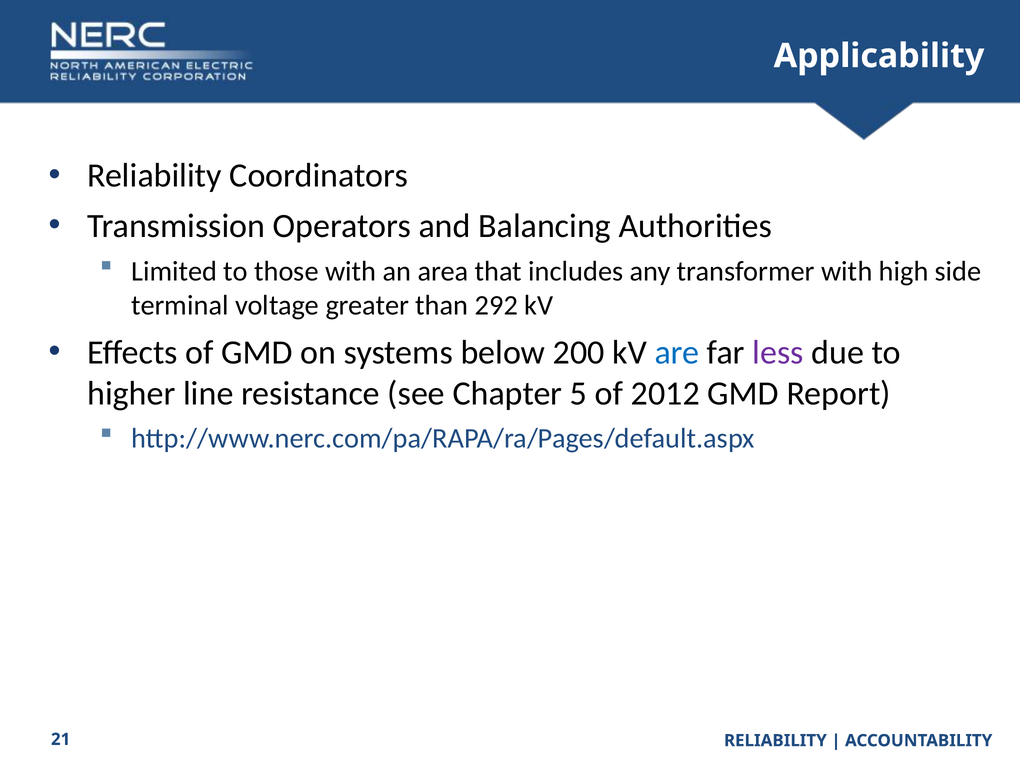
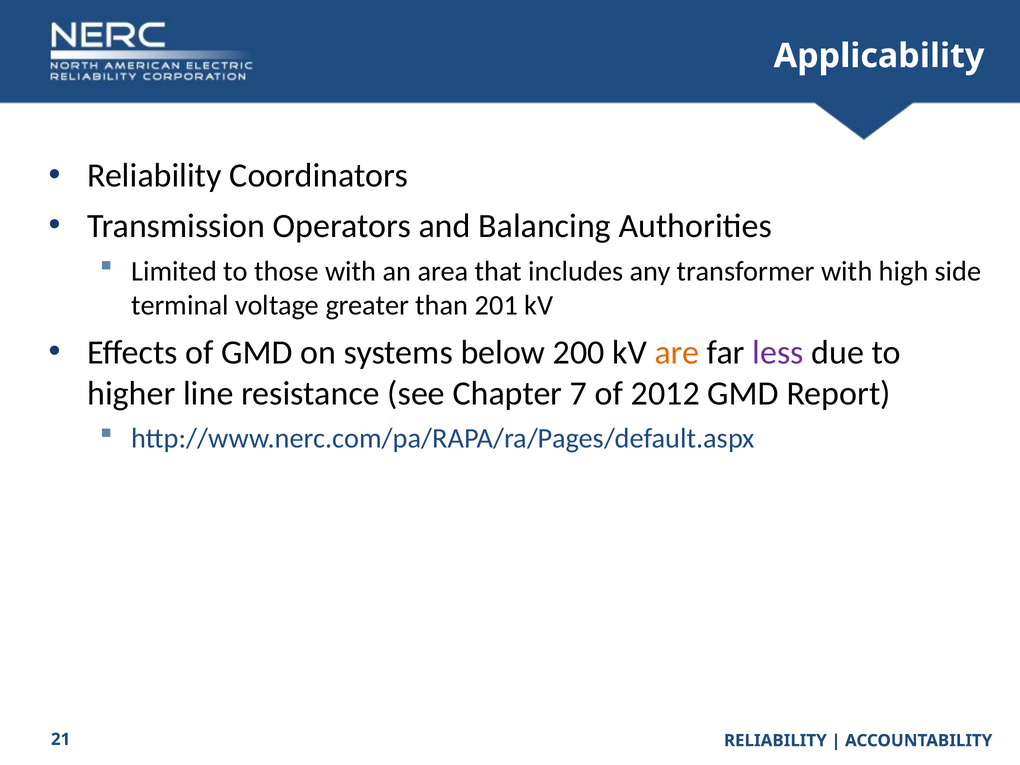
292: 292 -> 201 (496, 305)
are colour: blue -> orange (677, 352)
5: 5 -> 7 (579, 393)
